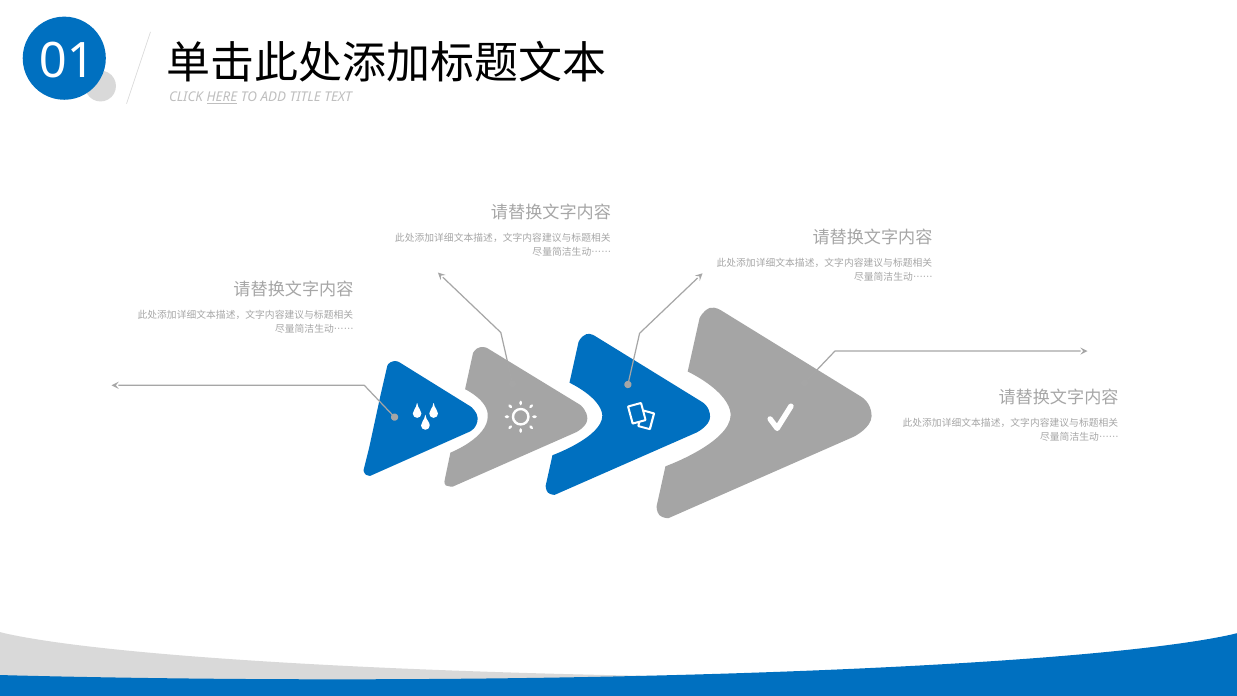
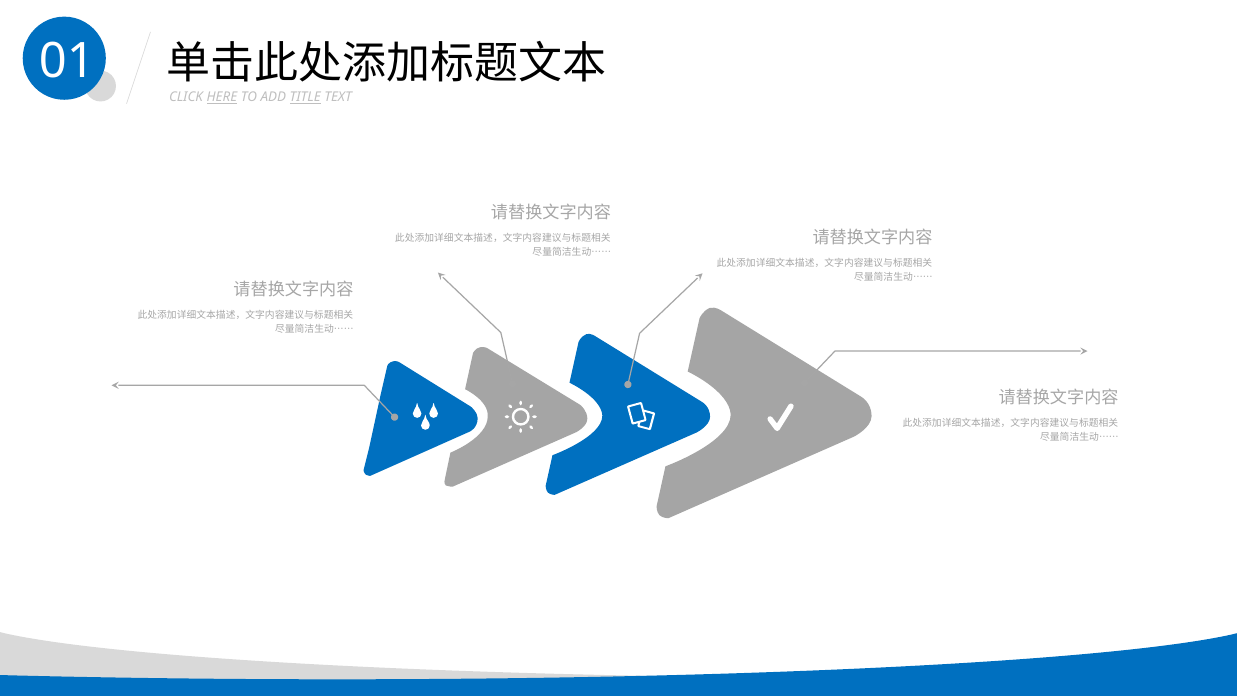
TITLE underline: none -> present (305, 97)
